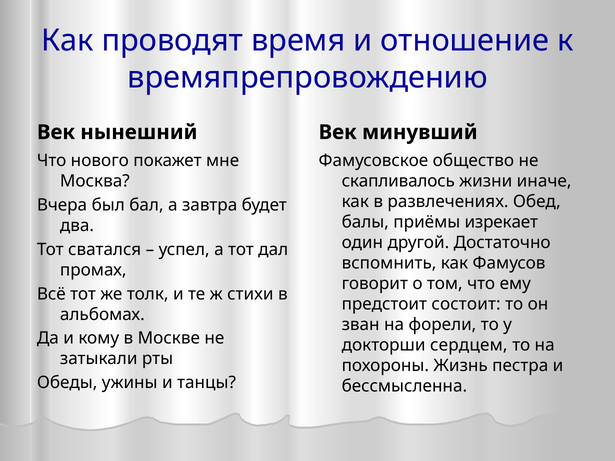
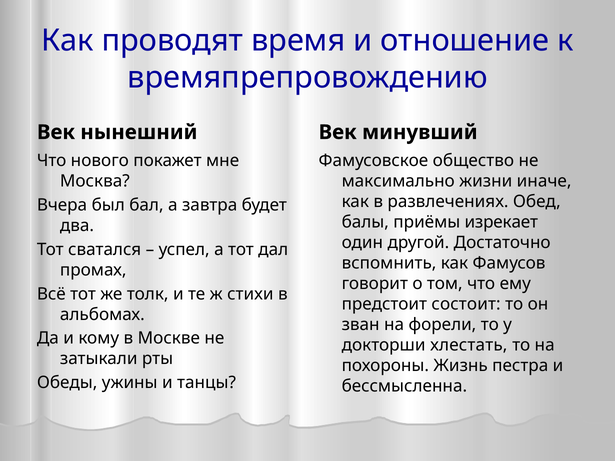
скапливалось: скапливалось -> максимально (398, 181)
сердцем: сердцем -> хлестать (469, 345)
